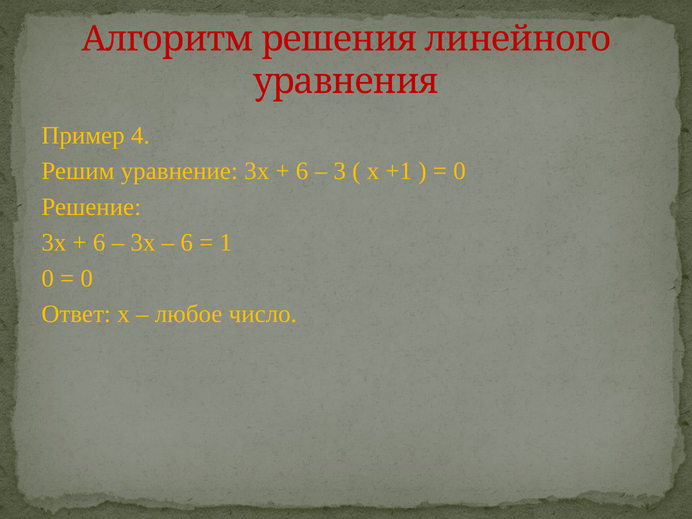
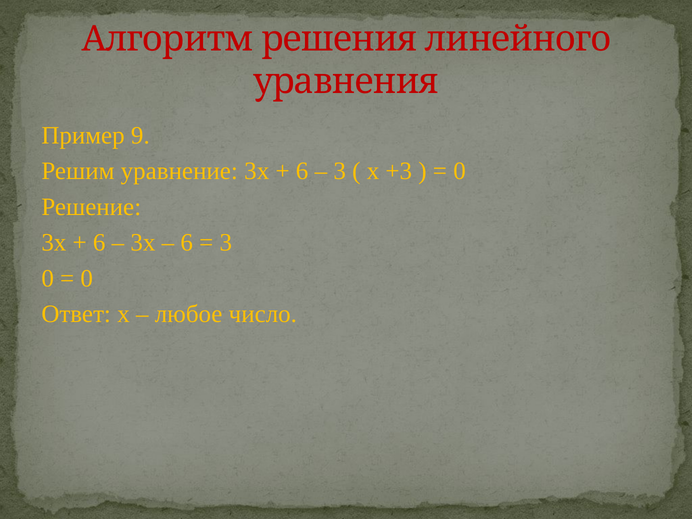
4: 4 -> 9 (140, 135)
+1: +1 -> +3 (399, 171)
1: 1 -> 3 (226, 243)
